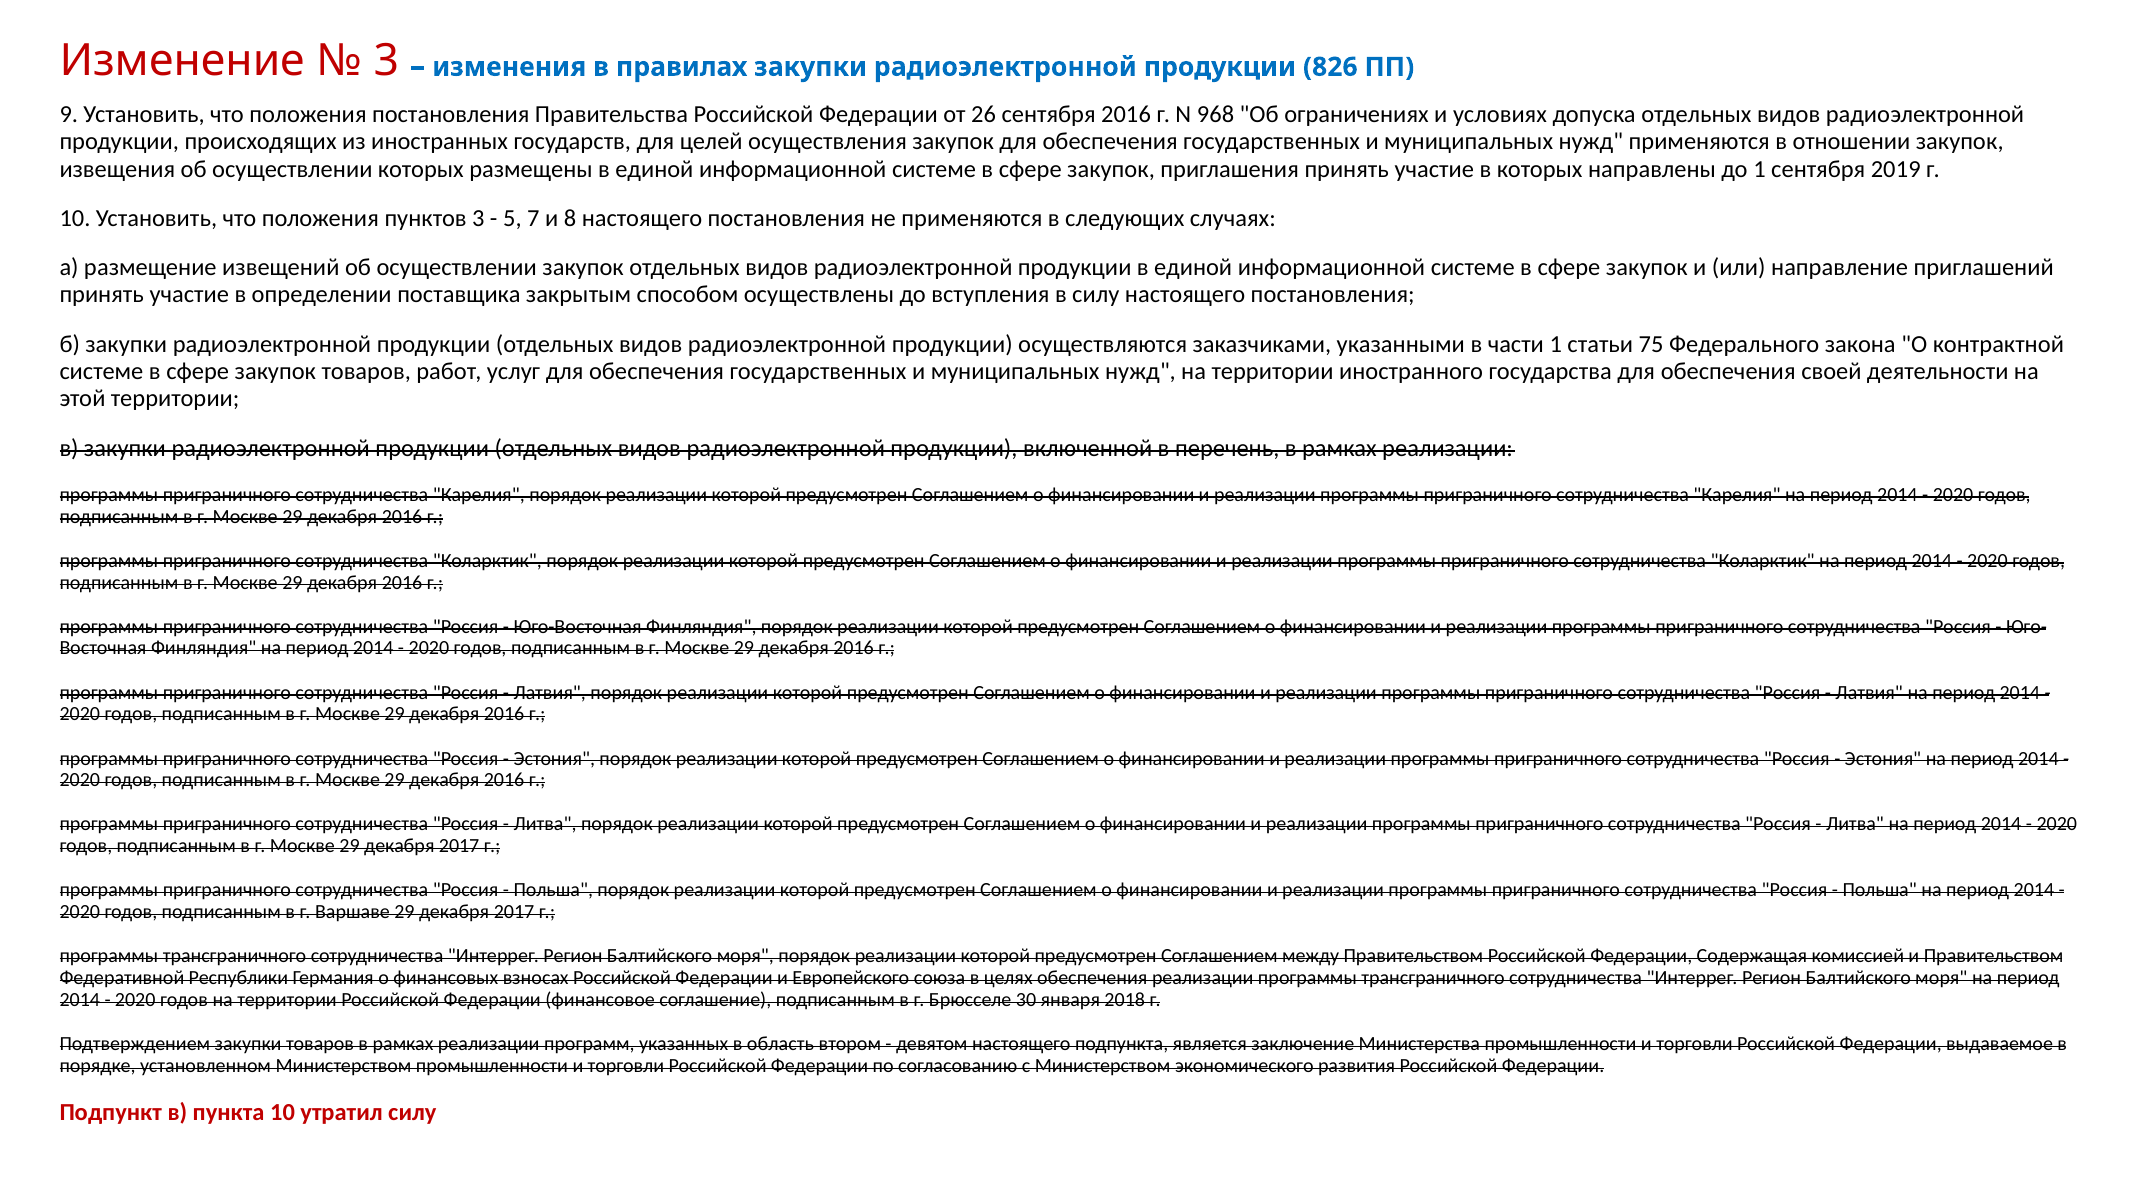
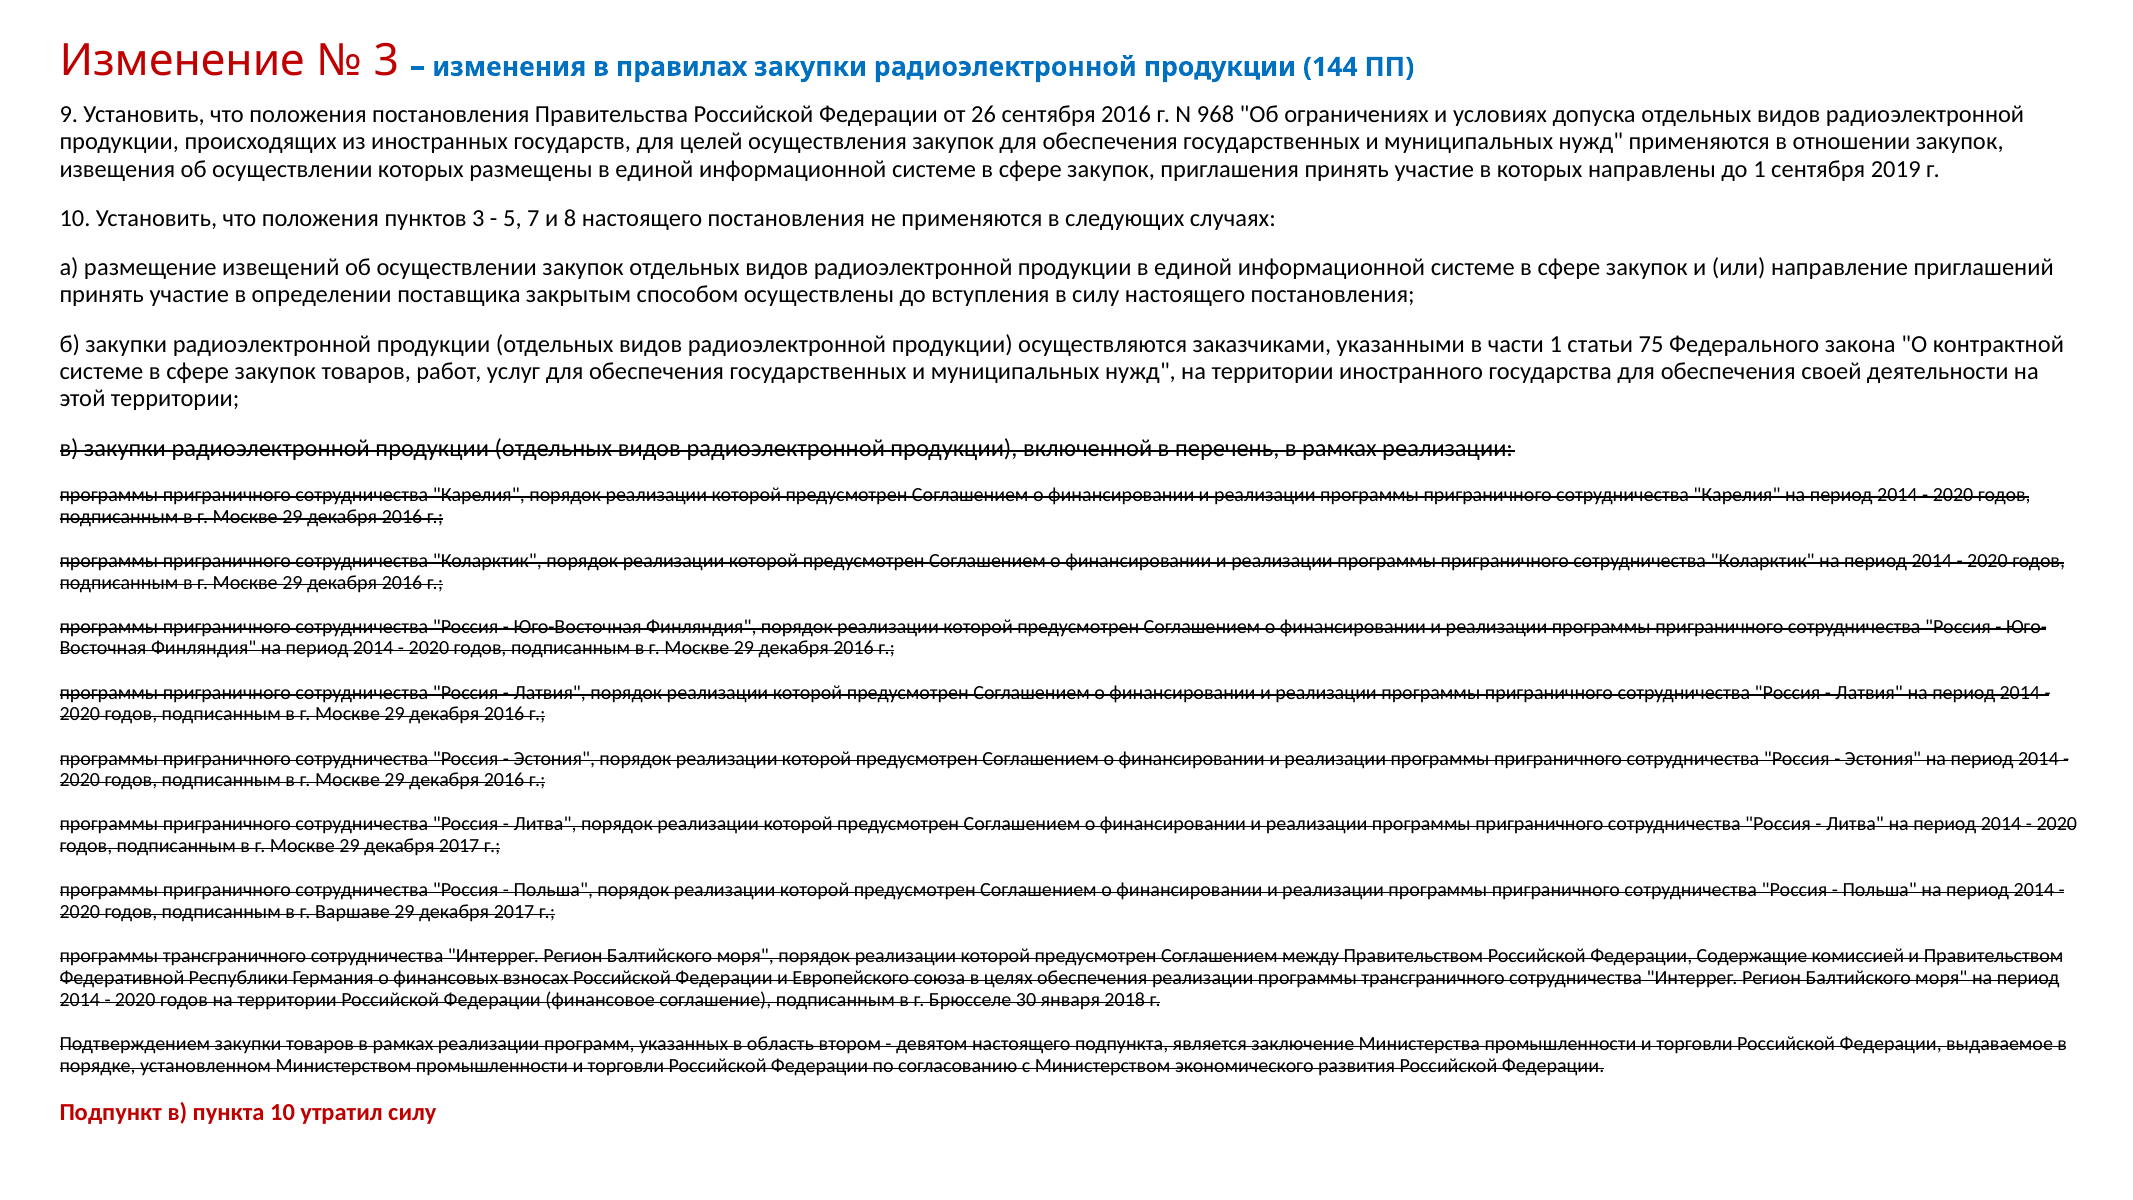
826: 826 -> 144 (1330, 67)
Содержащая: Содержащая -> Содержащие (1752, 956)
